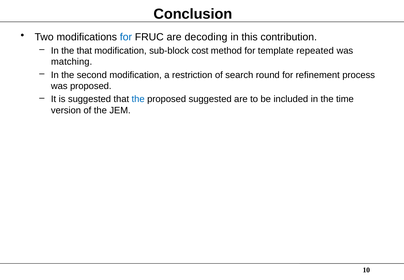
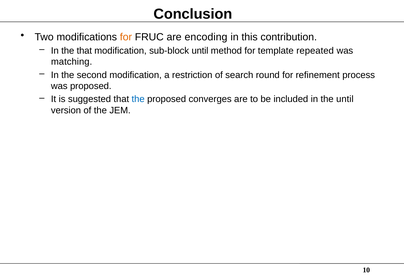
for colour: blue -> orange (126, 37)
decoding: decoding -> encoding (206, 37)
sub-block cost: cost -> until (200, 51)
proposed suggested: suggested -> converges (210, 99)
the time: time -> until (345, 99)
